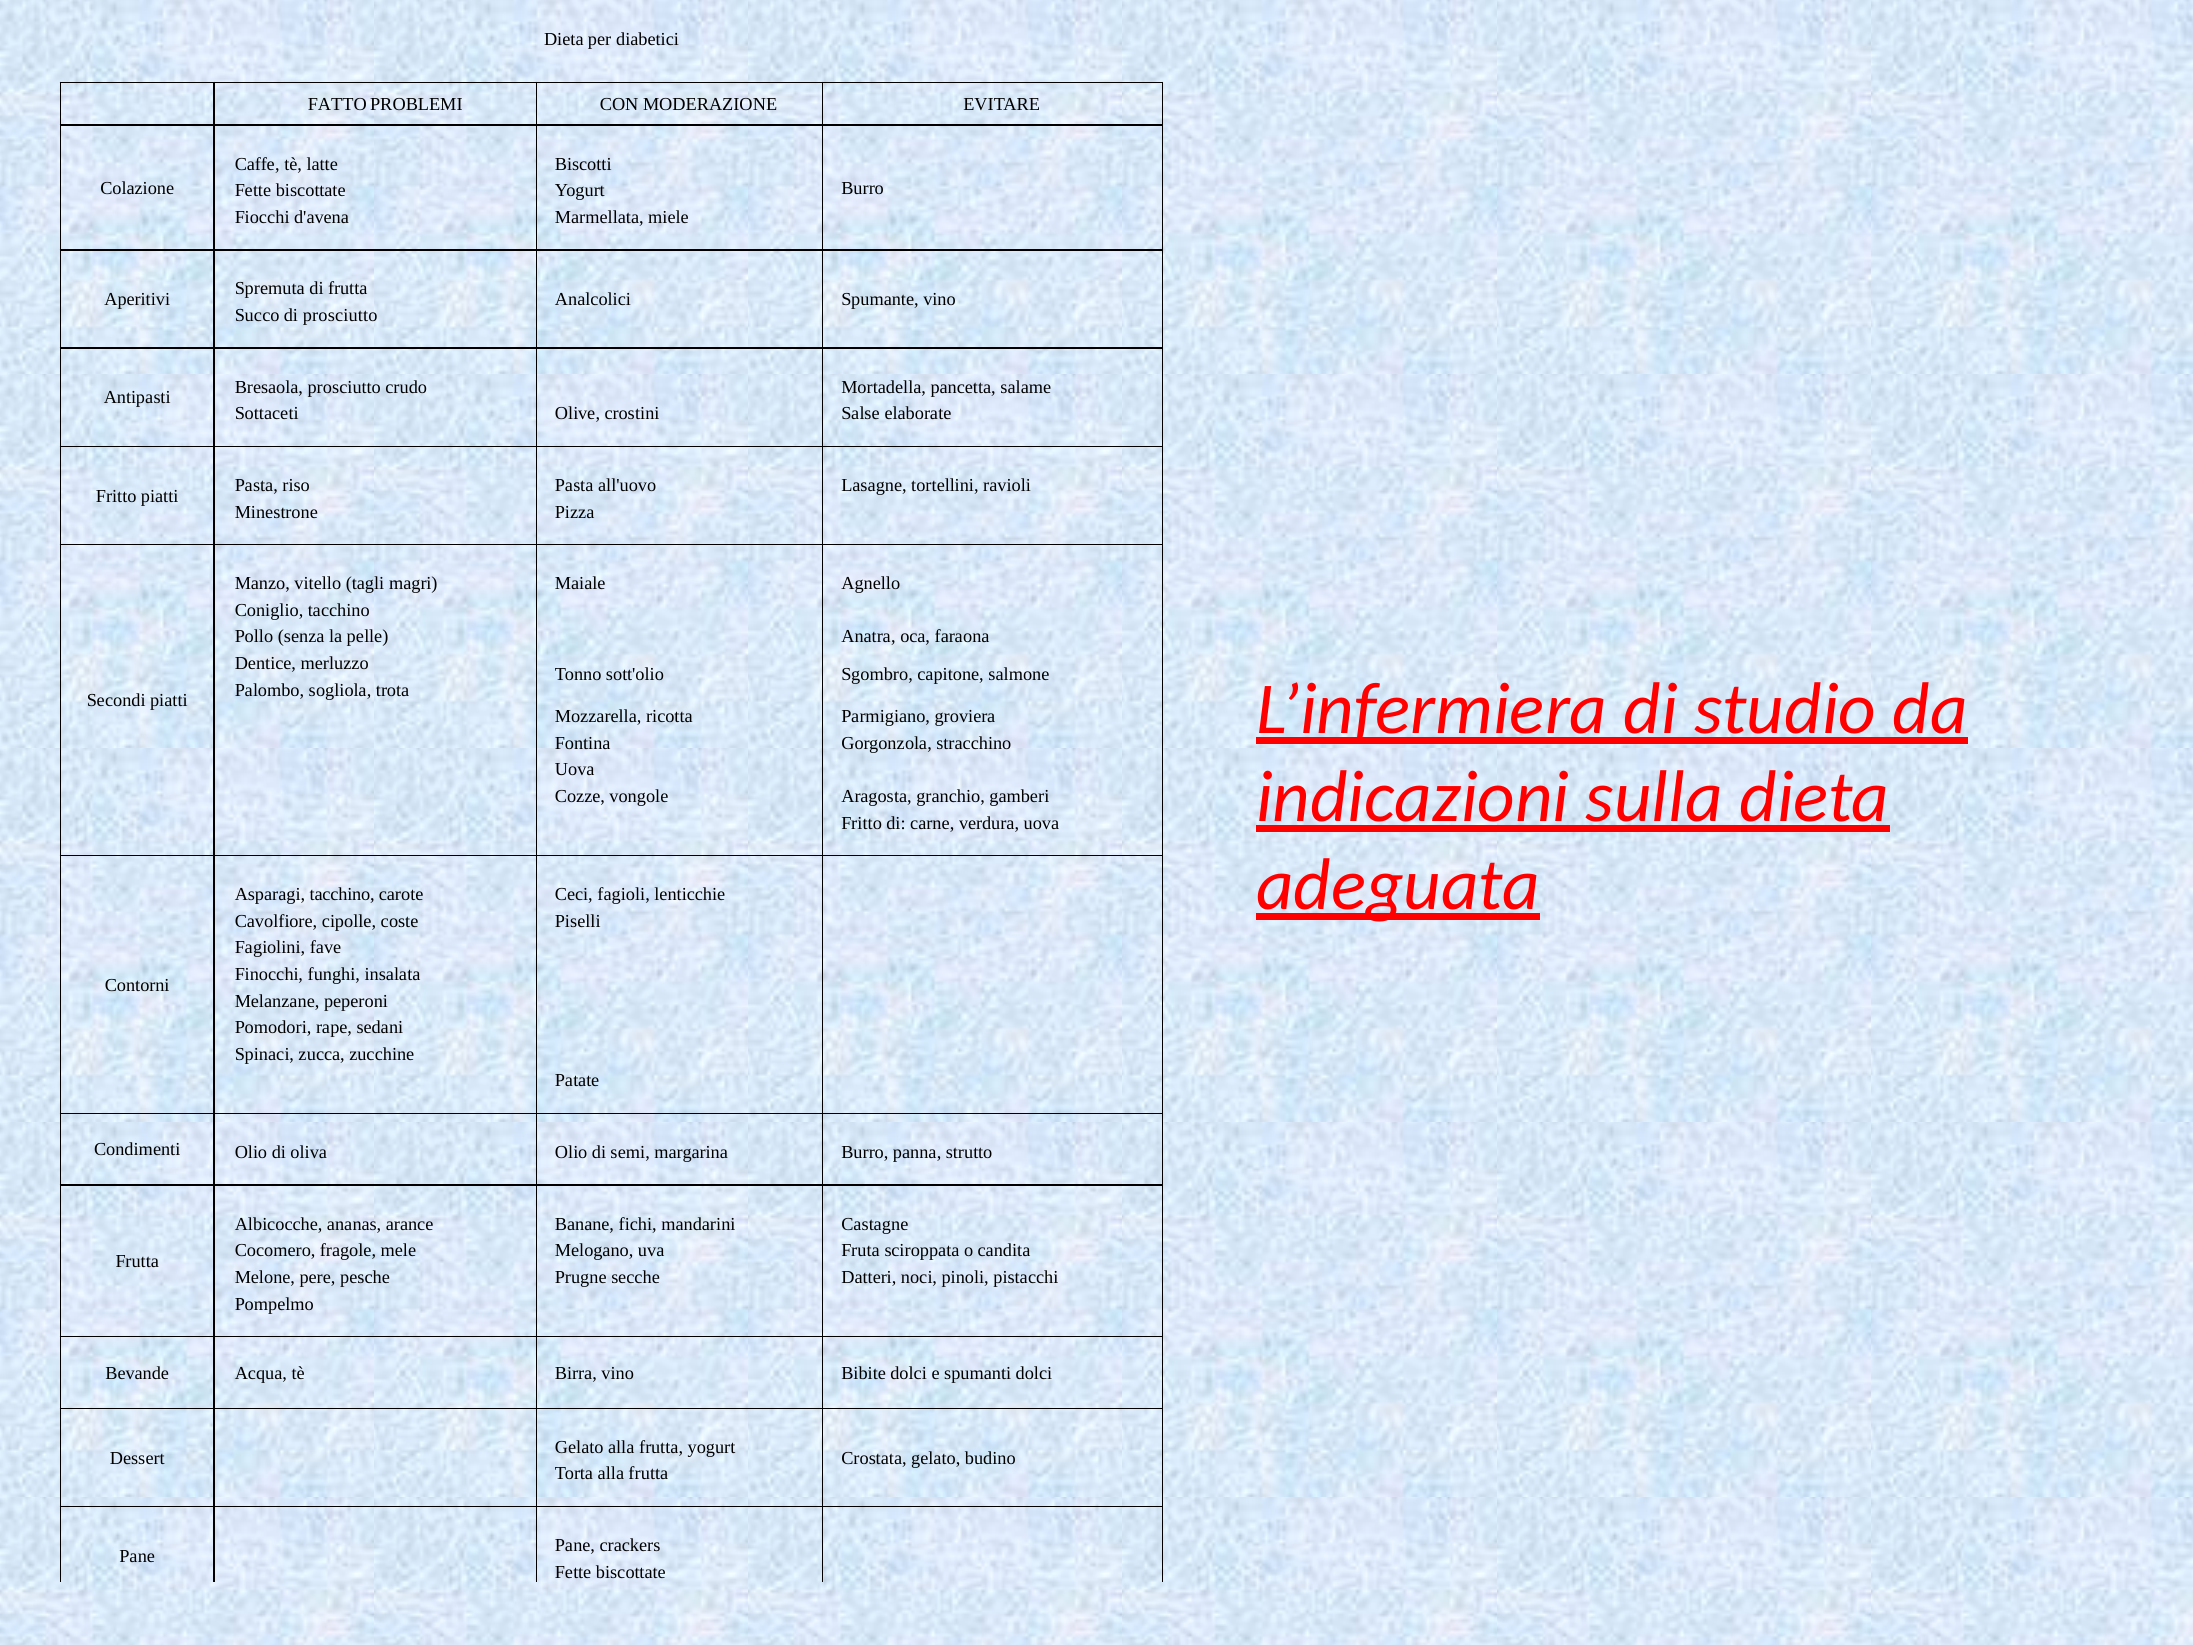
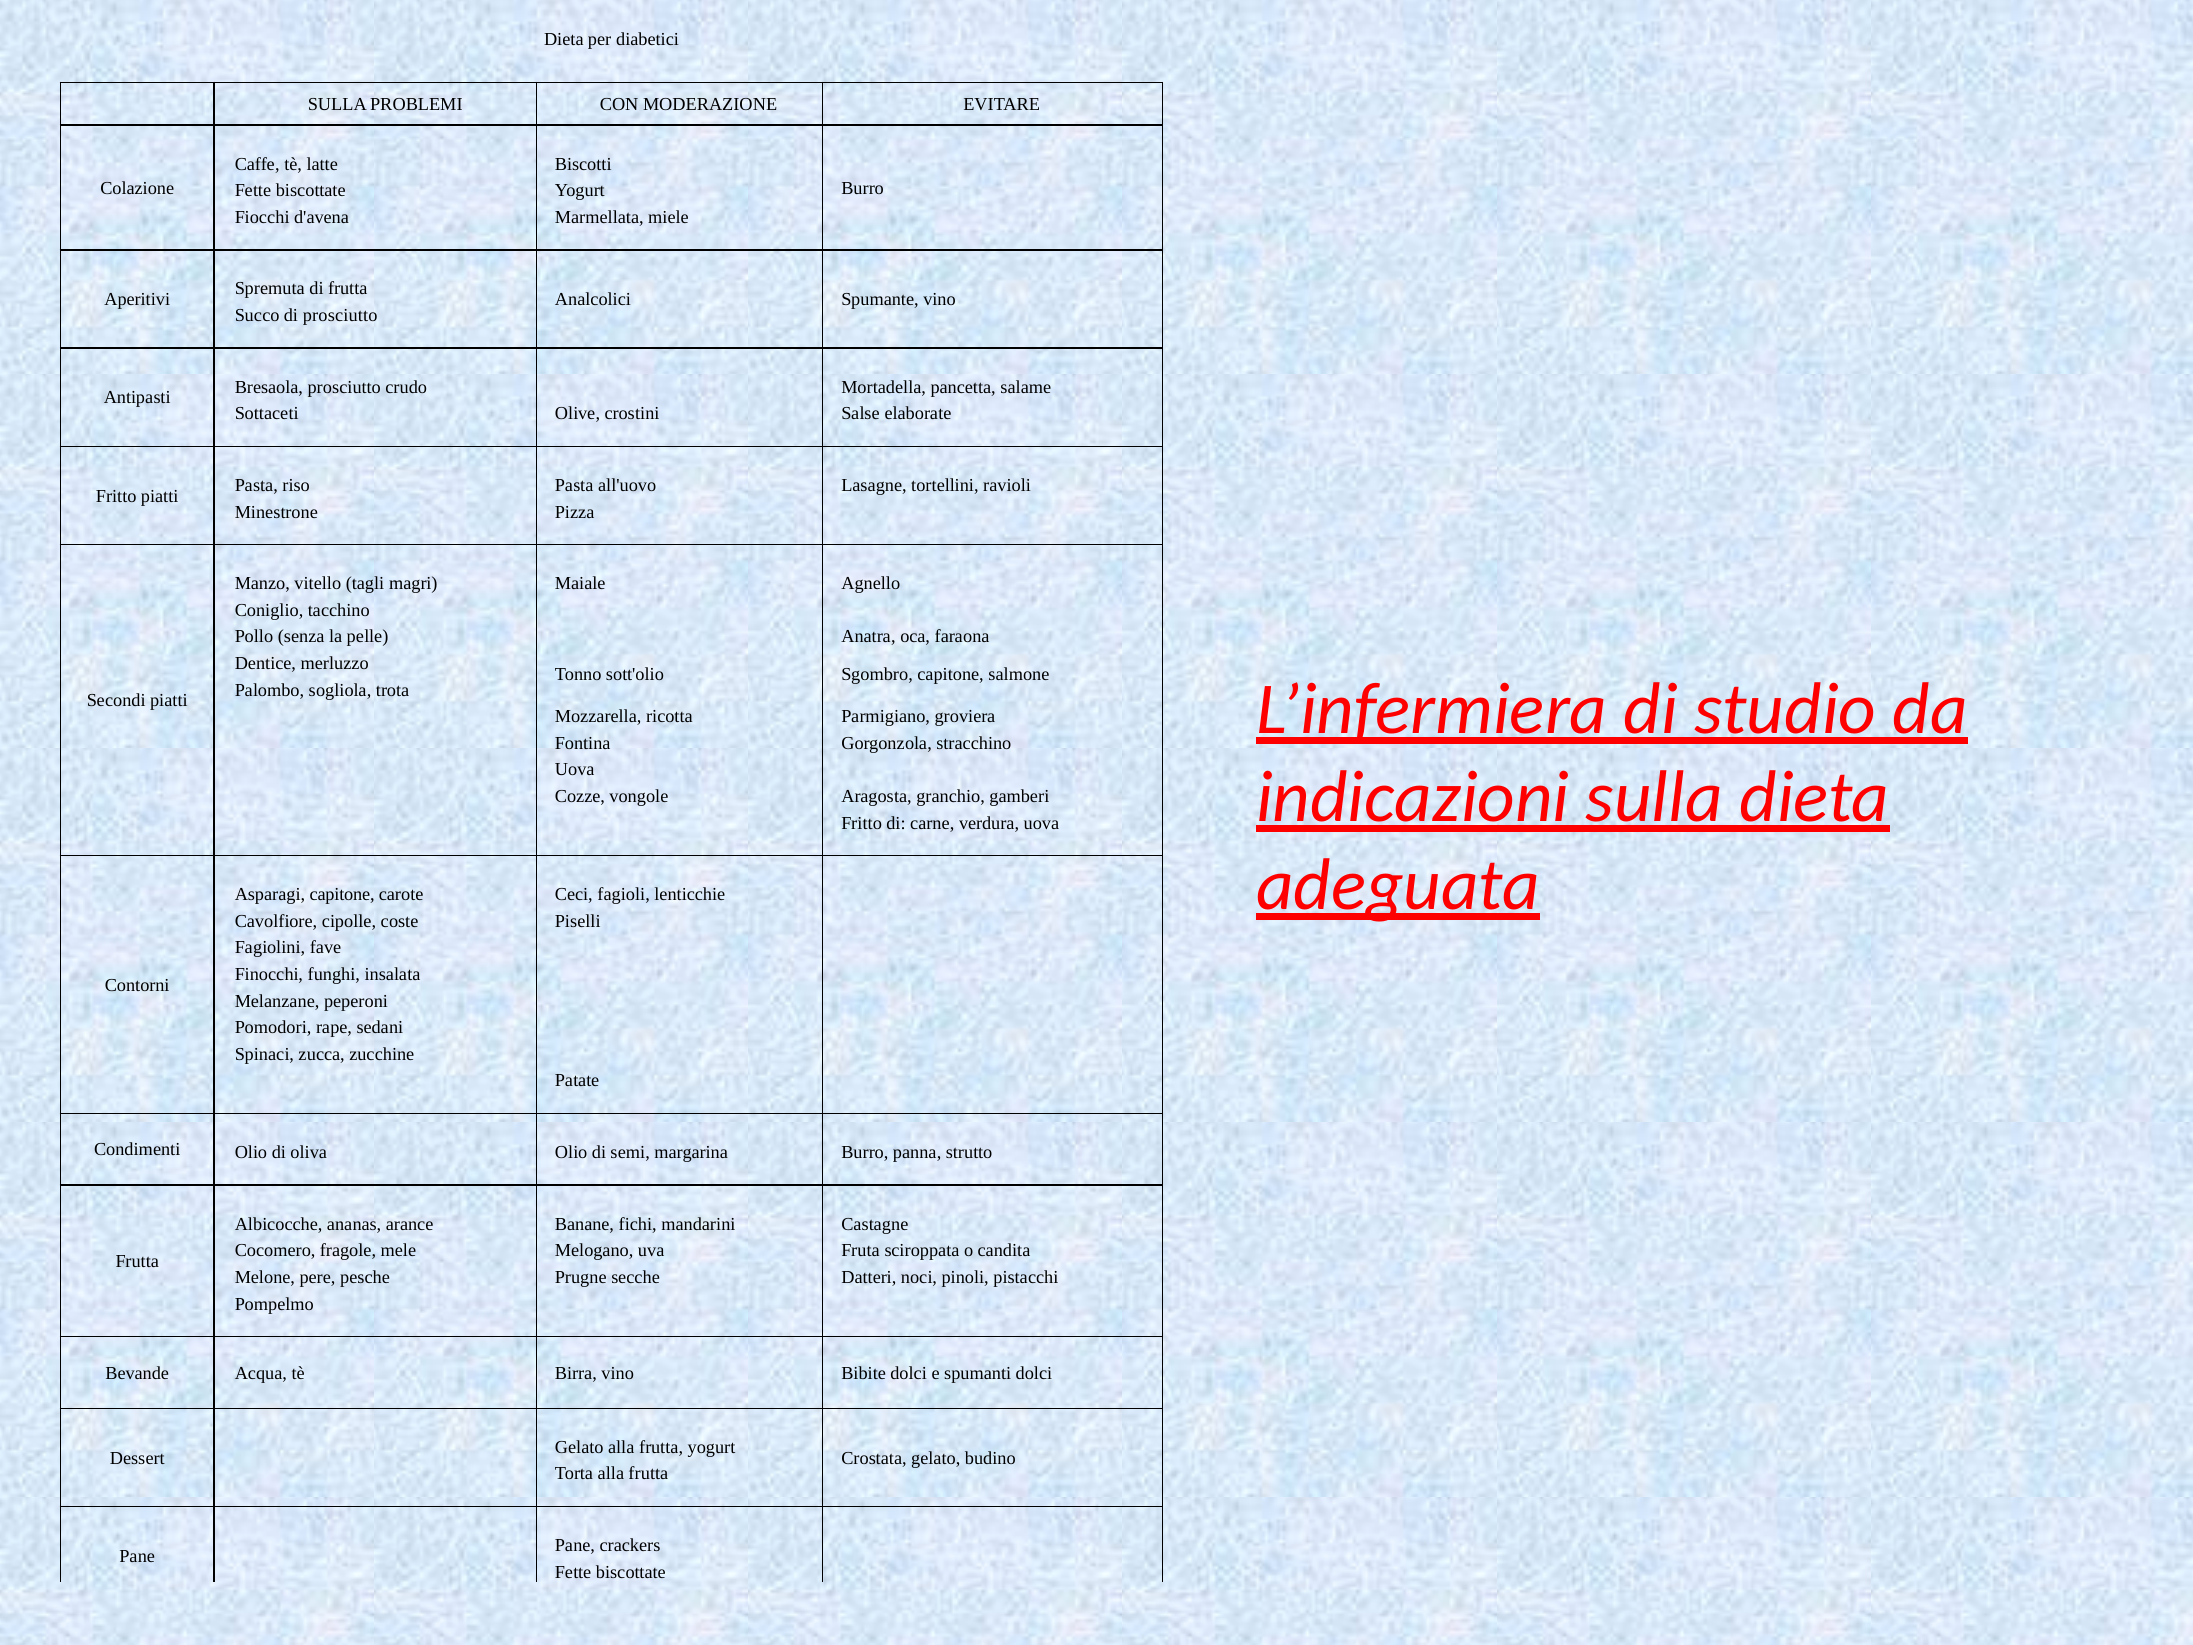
FATTO: FATTO -> SULLA (337, 104)
Asparagi tacchino: tacchino -> capitone (342, 895)
